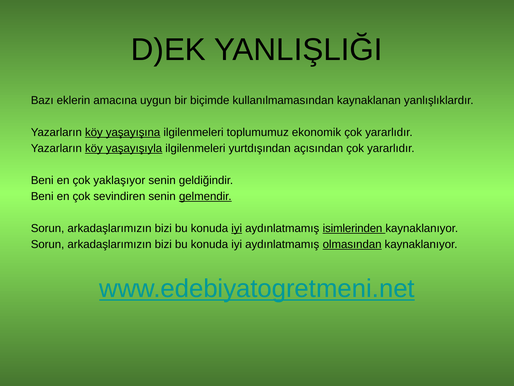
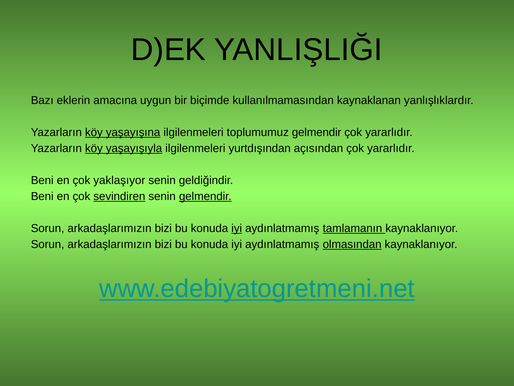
toplumumuz ekonomik: ekonomik -> gelmendir (317, 132)
sevindiren underline: none -> present (119, 196)
isimlerinden: isimlerinden -> tamlamanın (352, 228)
